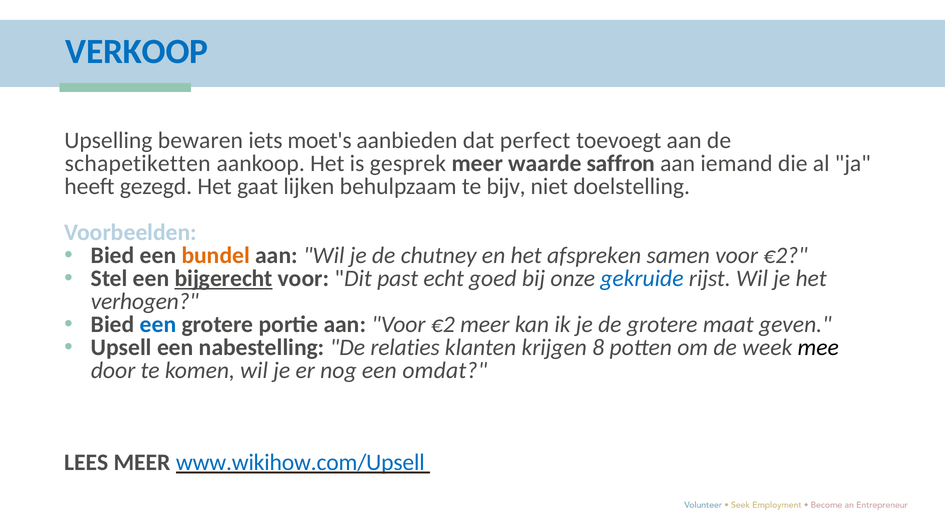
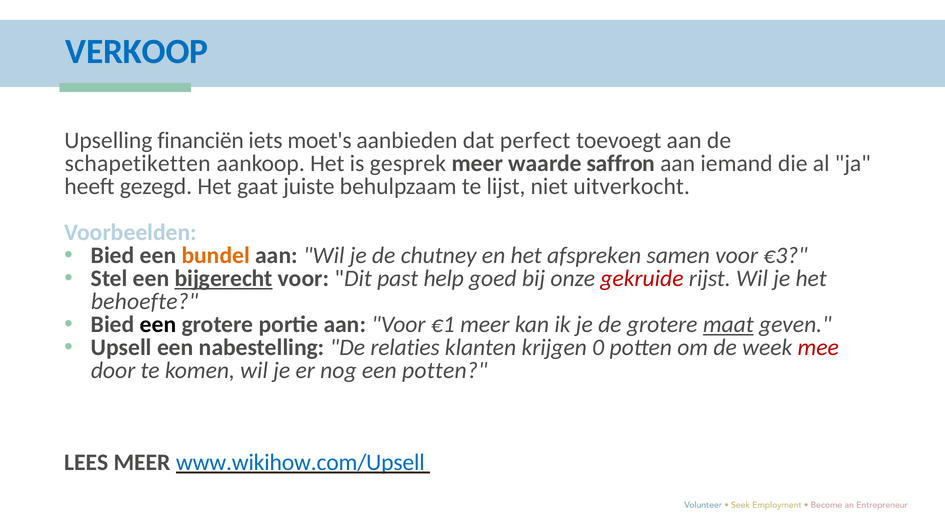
bewaren: bewaren -> financiën (201, 141)
lijken: lijken -> juiste (309, 187)
bijv: bijv -> lijst (506, 187)
doelstelling: doelstelling -> uitverkocht (632, 187)
samen voor €2: €2 -> €3 (785, 256)
echt: echt -> help (444, 279)
gekruide colour: blue -> red (642, 279)
verhogen: verhogen -> behoefte (145, 302)
een colour: blue -> black (158, 325)
aan Voor €2: €2 -> €1 (443, 325)
maat underline: none -> present (728, 325)
8: 8 -> 0 (598, 348)
mee colour: black -> red (818, 348)
een omdat: omdat -> potten (445, 371)
